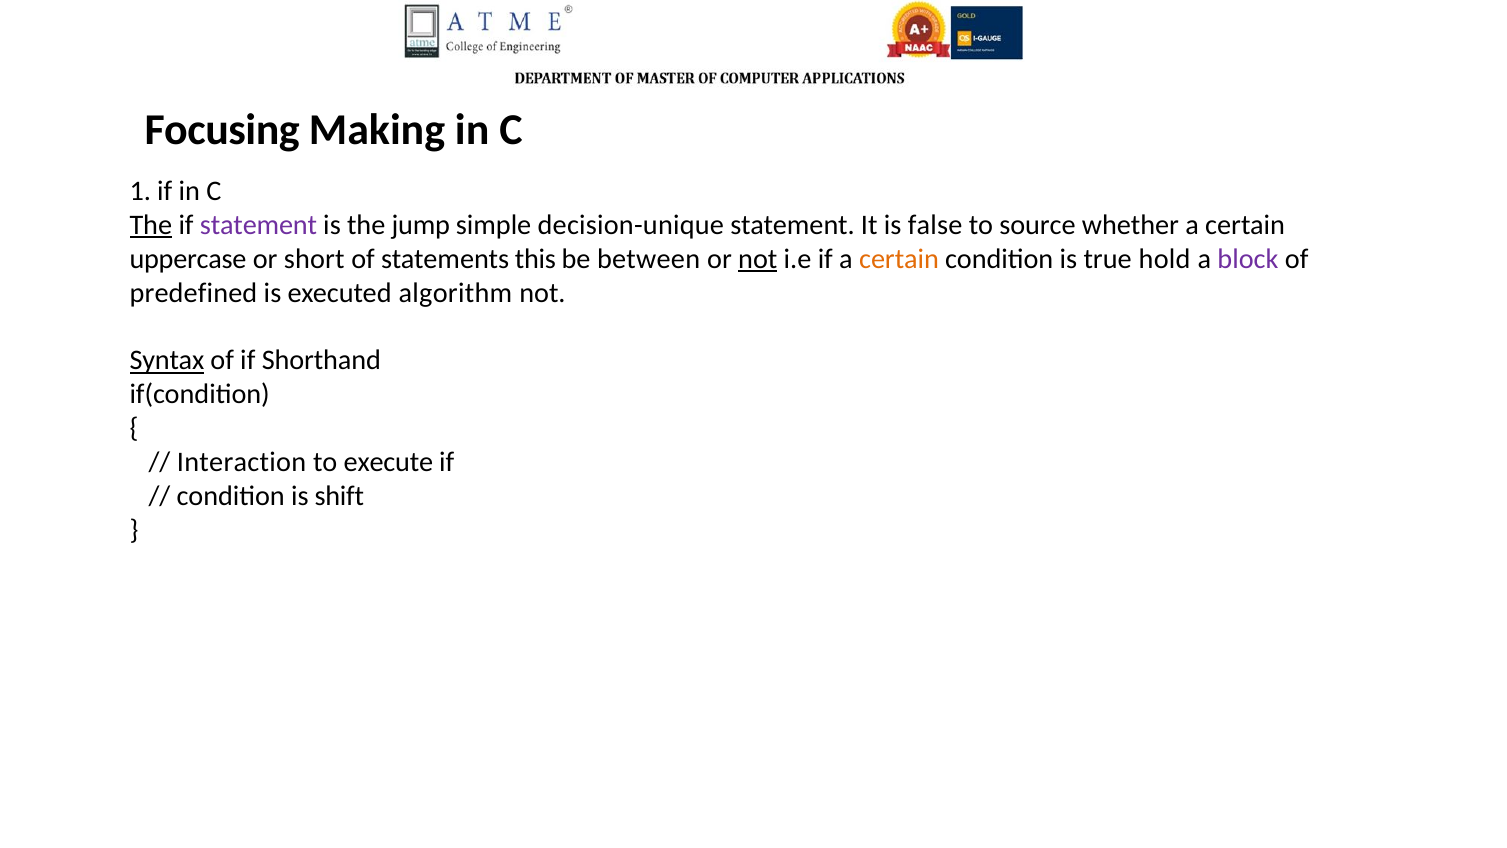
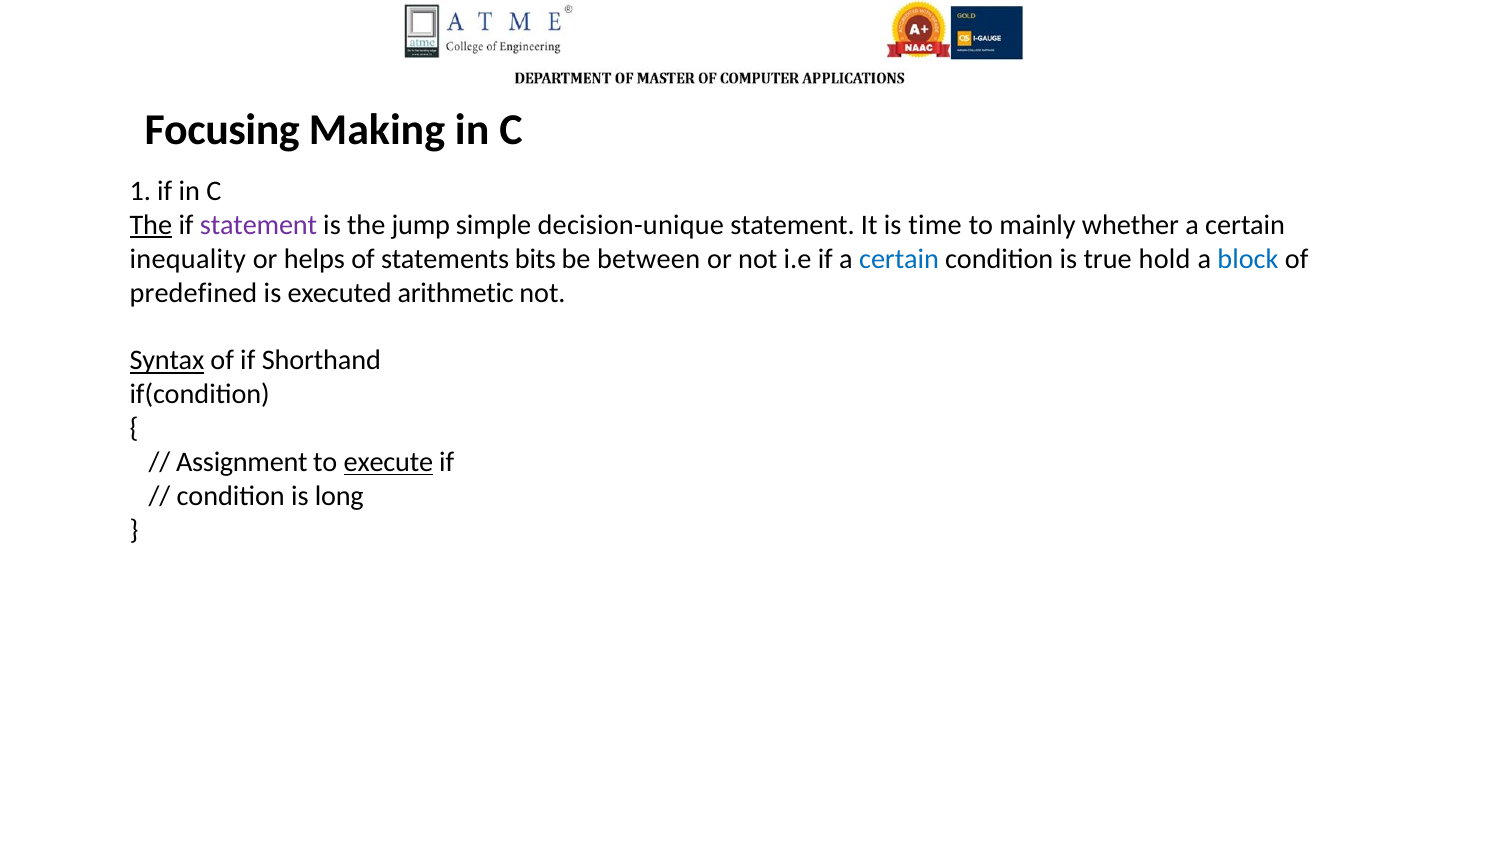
false: false -> time (935, 225)
source: source -> mainly (1038, 225)
uppercase: uppercase -> inequality (188, 259)
short: short -> helps (314, 259)
this: this -> bits (535, 259)
not underline: present -> none (758, 259)
certain colour: orange -> blue (899, 259)
block colour: purple -> blue (1248, 259)
algorithm: algorithm -> arithmetic (456, 293)
Interaction: Interaction -> Assignment (242, 462)
execute underline: none -> present (388, 462)
shift: shift -> long (339, 496)
